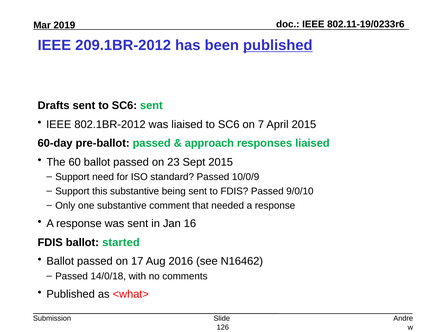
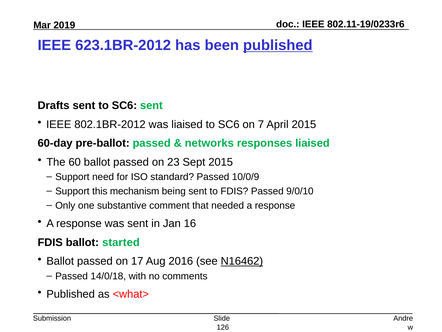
209.1BR-2012: 209.1BR-2012 -> 623.1BR-2012 (123, 45)
approach: approach -> networks (209, 143)
this substantive: substantive -> mechanism (135, 191)
N16462 underline: none -> present (242, 261)
